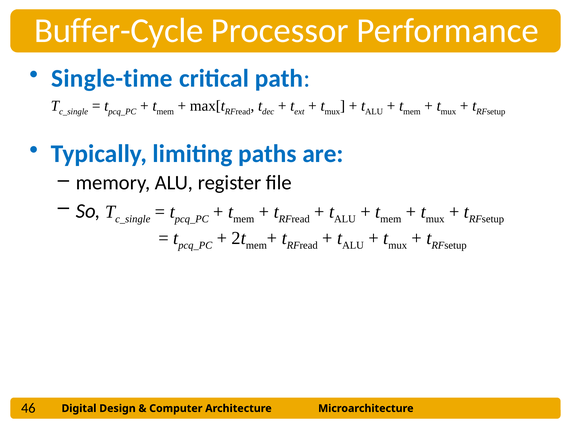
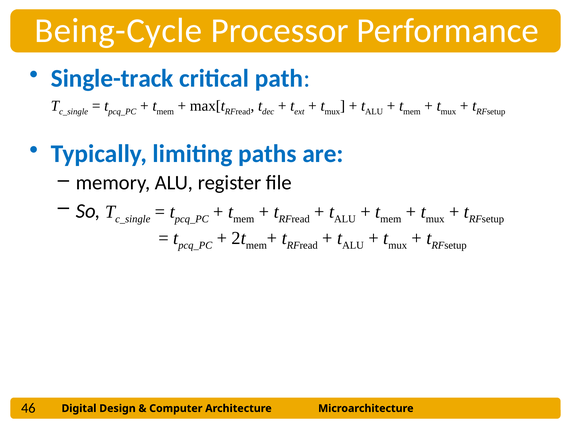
Buffer-Cycle: Buffer-Cycle -> Being-Cycle (118, 30)
Single-time: Single-time -> Single-track (112, 78)
